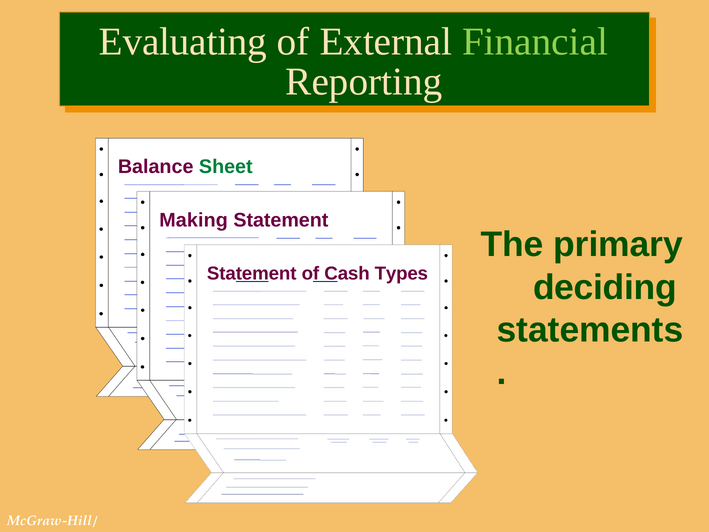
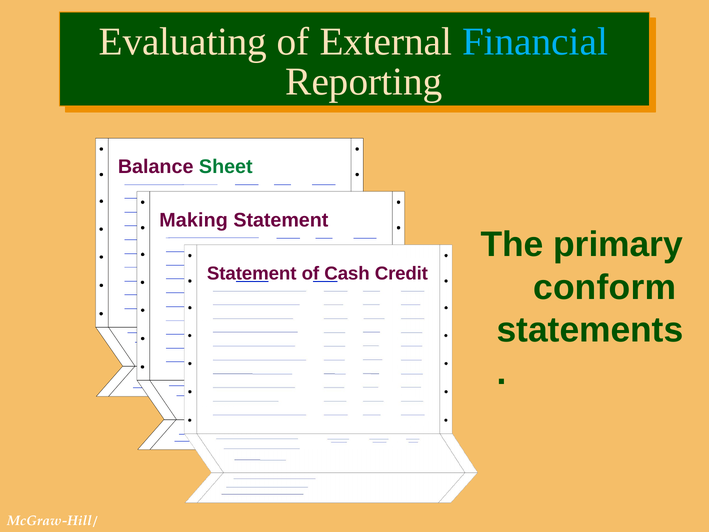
Financial colour: light green -> light blue (535, 41)
Types: Types -> Credit (401, 273)
deciding: deciding -> conform (605, 287)
